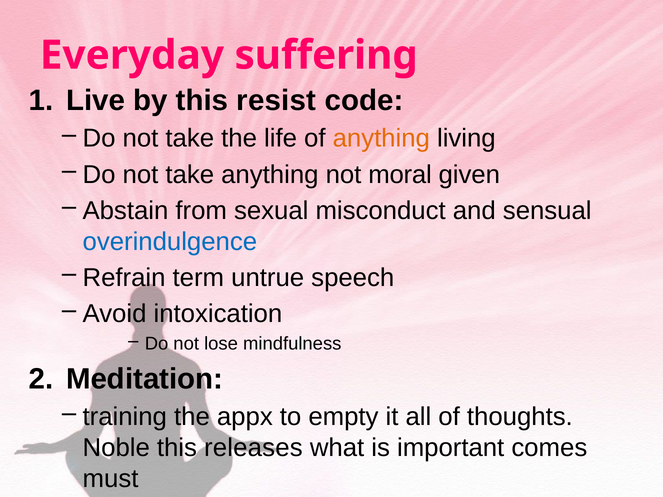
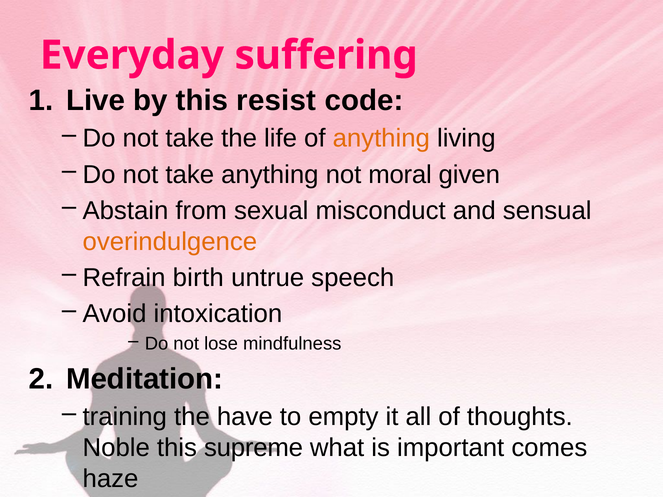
overindulgence colour: blue -> orange (170, 242)
term: term -> birth (198, 278)
appx: appx -> have (245, 417)
releases: releases -> supreme (254, 448)
must: must -> haze (111, 479)
